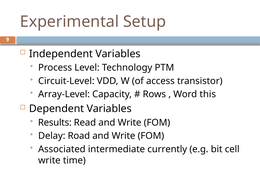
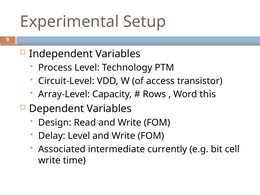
Results: Results -> Design (55, 123)
Delay Road: Road -> Level (79, 136)
